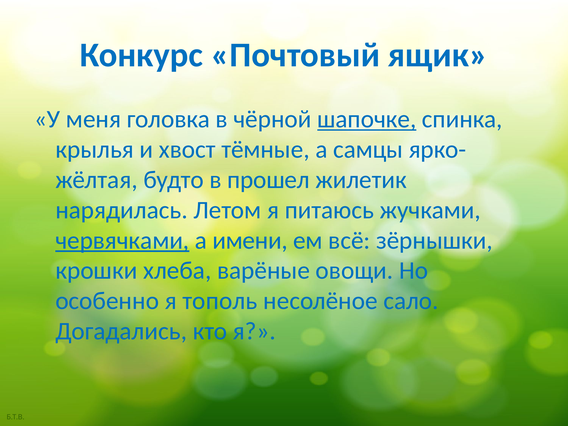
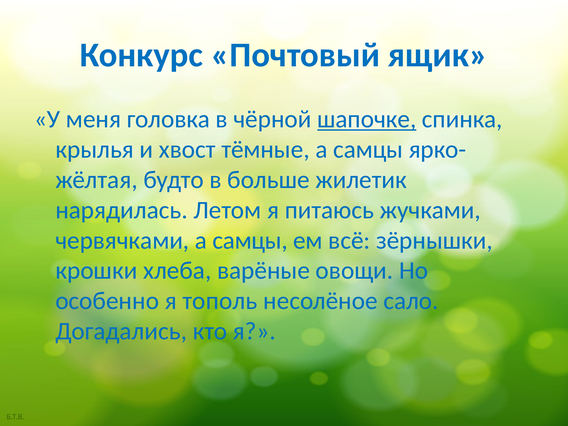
прошел: прошел -> больше (268, 180)
червячками underline: present -> none (122, 240)
имени: имени -> самцы (250, 240)
